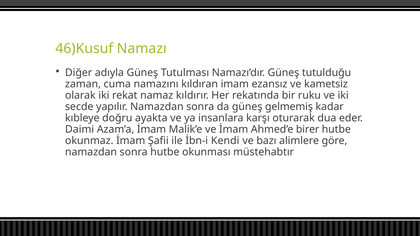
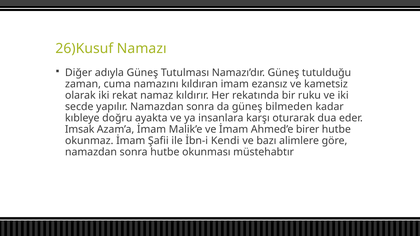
46)Kusuf: 46)Kusuf -> 26)Kusuf (84, 49)
gelmemiş: gelmemiş -> bilmeden (289, 107)
Daimi: Daimi -> Imsak (80, 130)
